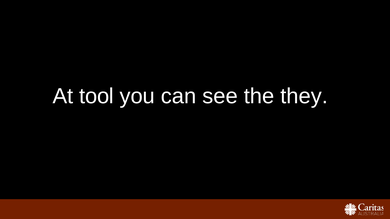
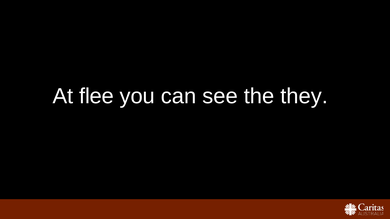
tool: tool -> flee (97, 96)
